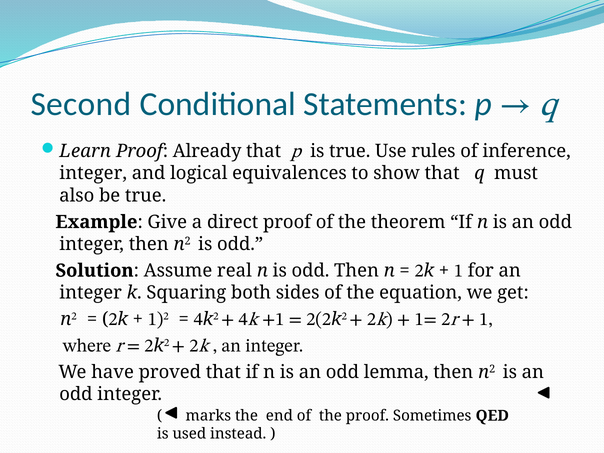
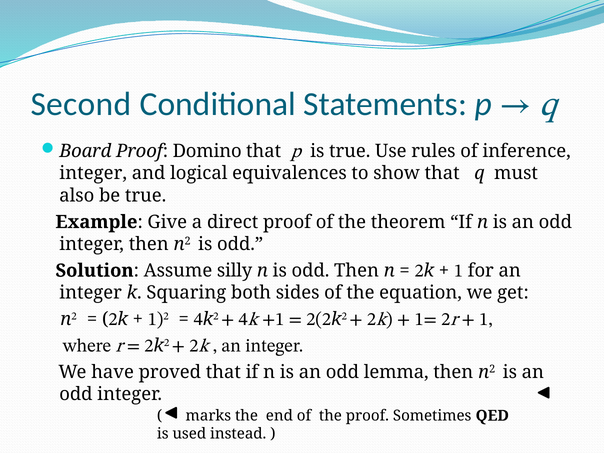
Learn: Learn -> Board (85, 151)
Already: Already -> Domino (207, 151)
real: real -> silly (235, 271)
